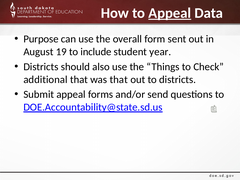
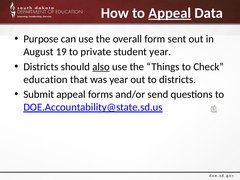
include: include -> private (96, 52)
also underline: none -> present (101, 67)
additional: additional -> education (45, 79)
was that: that -> year (119, 79)
